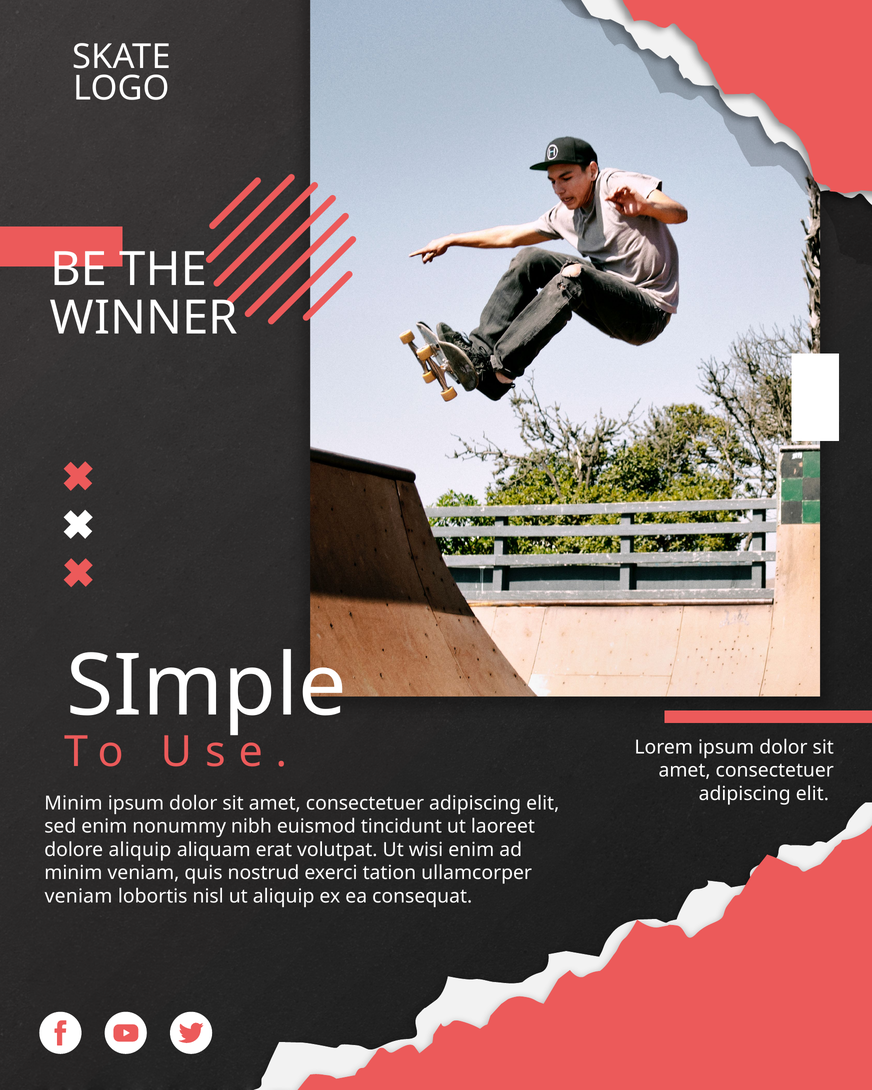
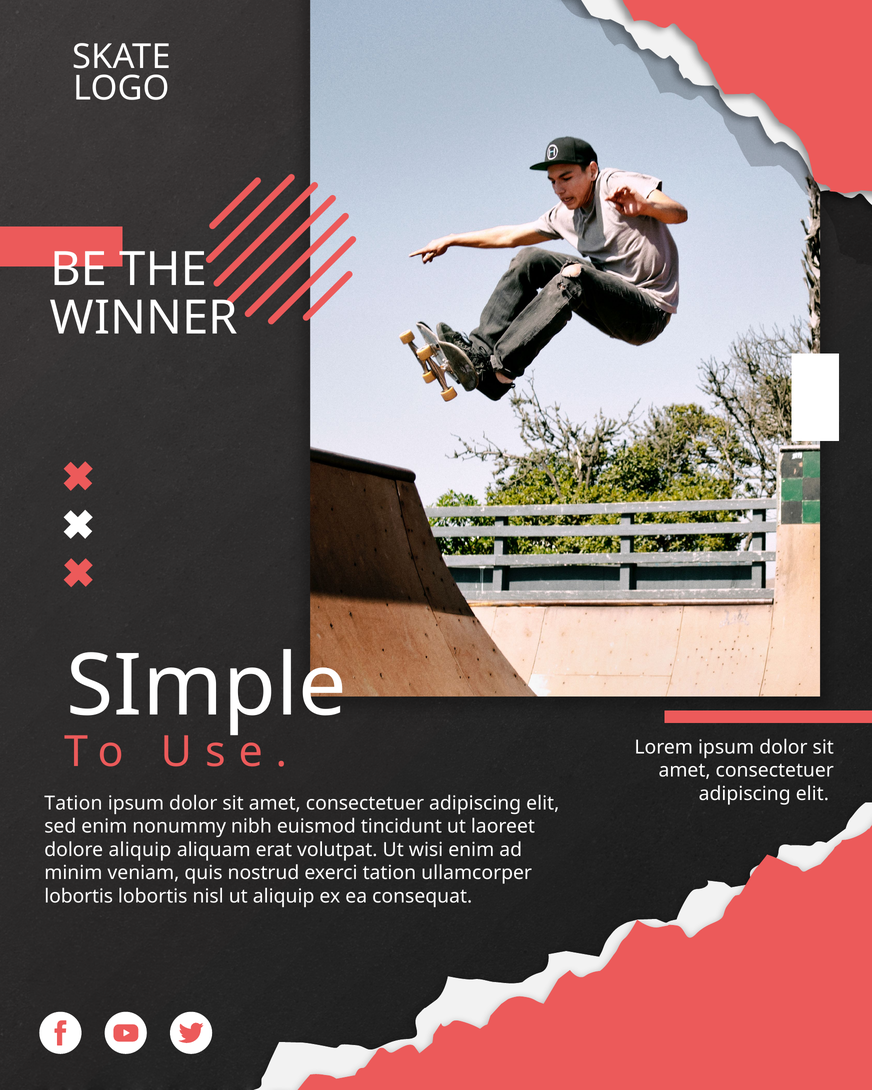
Minim: Minim -> Tation (73, 803)
veniam: veniam -> lobortis (79, 896)
